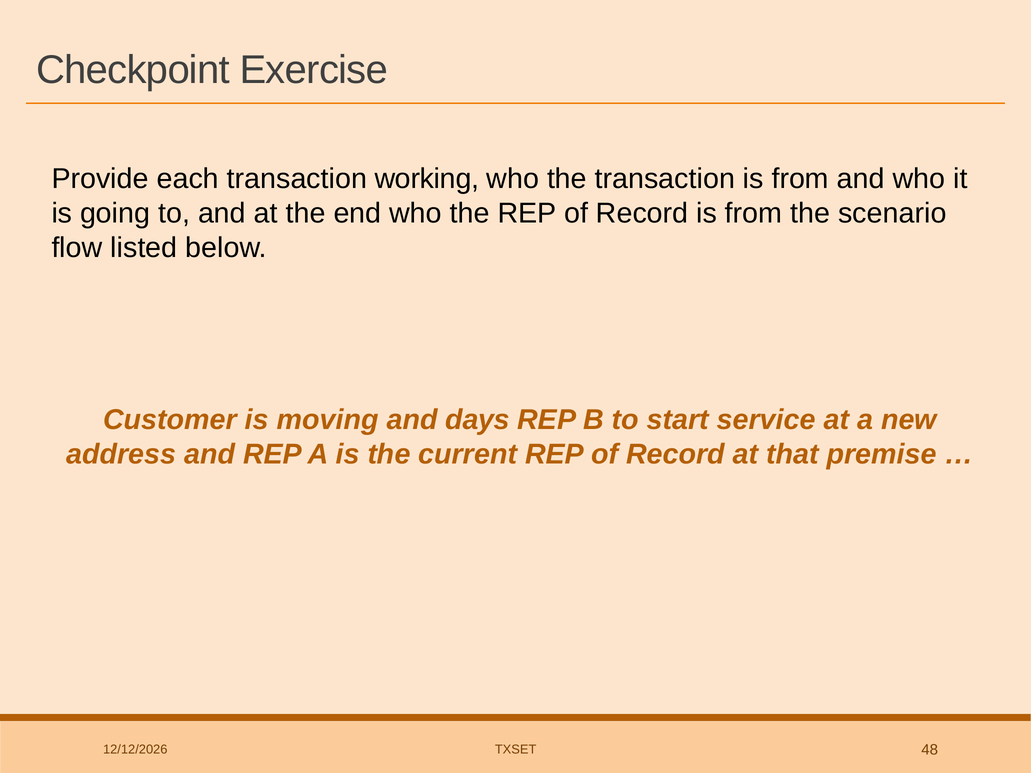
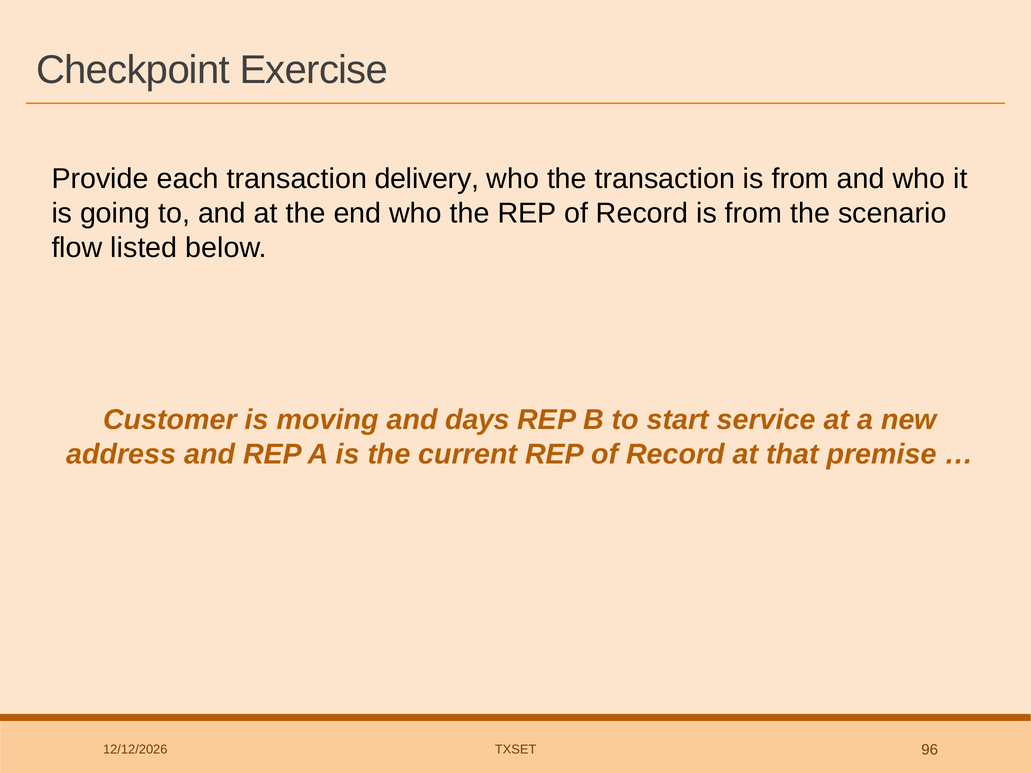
working: working -> delivery (427, 179)
48: 48 -> 96 (930, 750)
